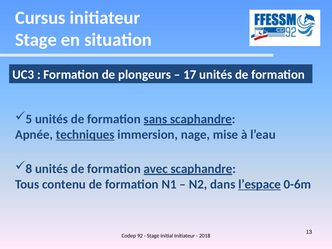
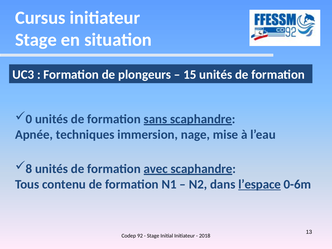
17: 17 -> 15 (190, 75)
5: 5 -> 0 (29, 119)
techniques underline: present -> none (85, 135)
